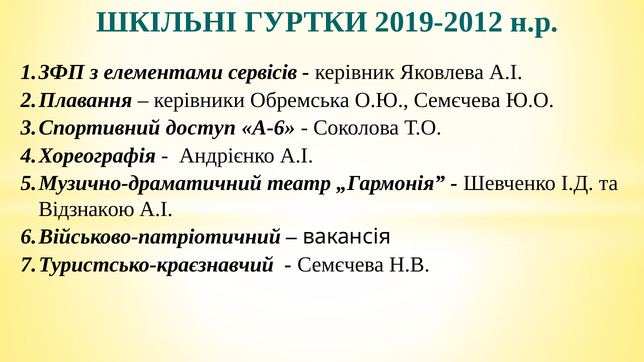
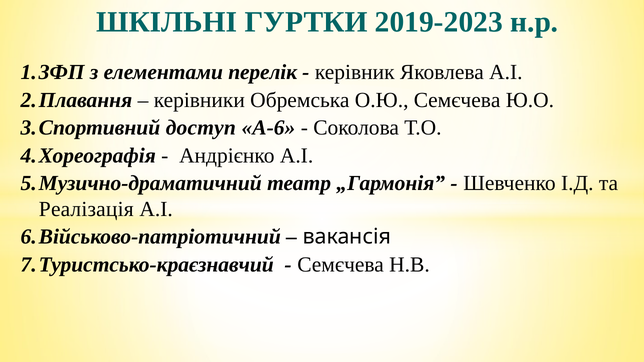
2019-2012: 2019-2012 -> 2019-2023 (439, 22)
сервісів: сервісів -> перелік (263, 72)
Відзнакою: Відзнакою -> Реалізація (86, 209)
